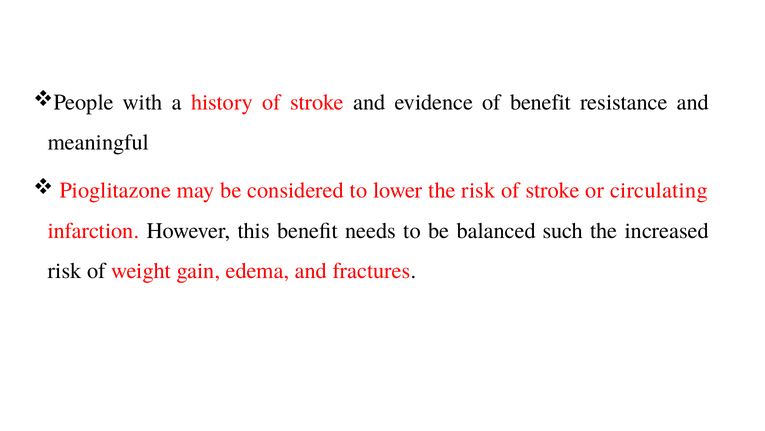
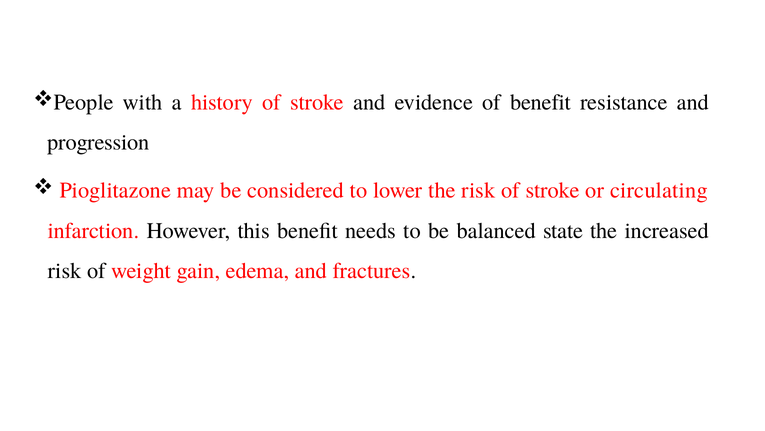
meaningful: meaningful -> progression (98, 142)
such: such -> state (563, 230)
